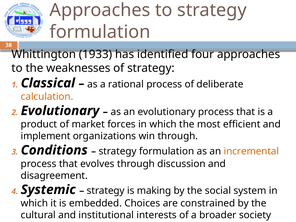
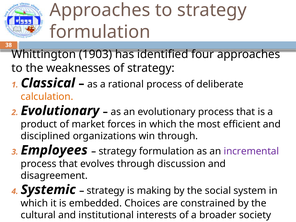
1933: 1933 -> 1903 (96, 54)
implement: implement -> disciplined (46, 136)
Conditions: Conditions -> Employees (54, 150)
incremental colour: orange -> purple (251, 151)
